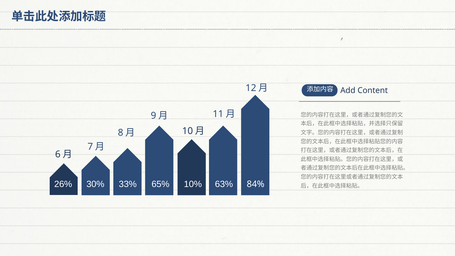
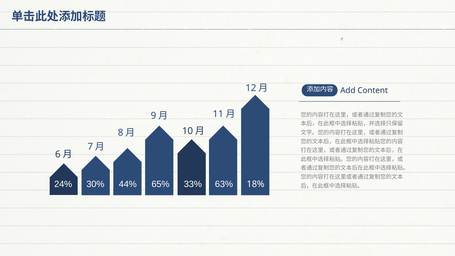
26%: 26% -> 24% (63, 184)
33%: 33% -> 44% (128, 184)
10%: 10% -> 33% (193, 184)
84%: 84% -> 18% (256, 184)
